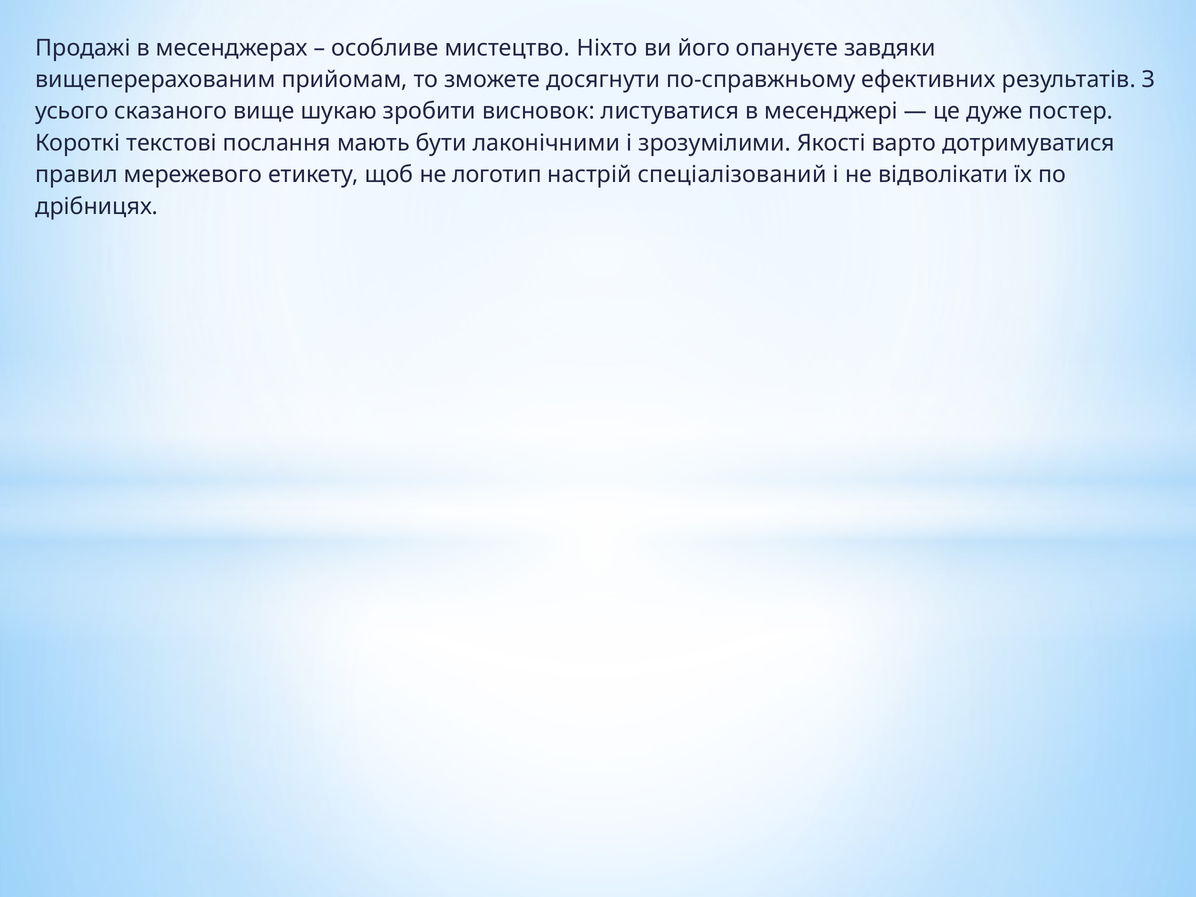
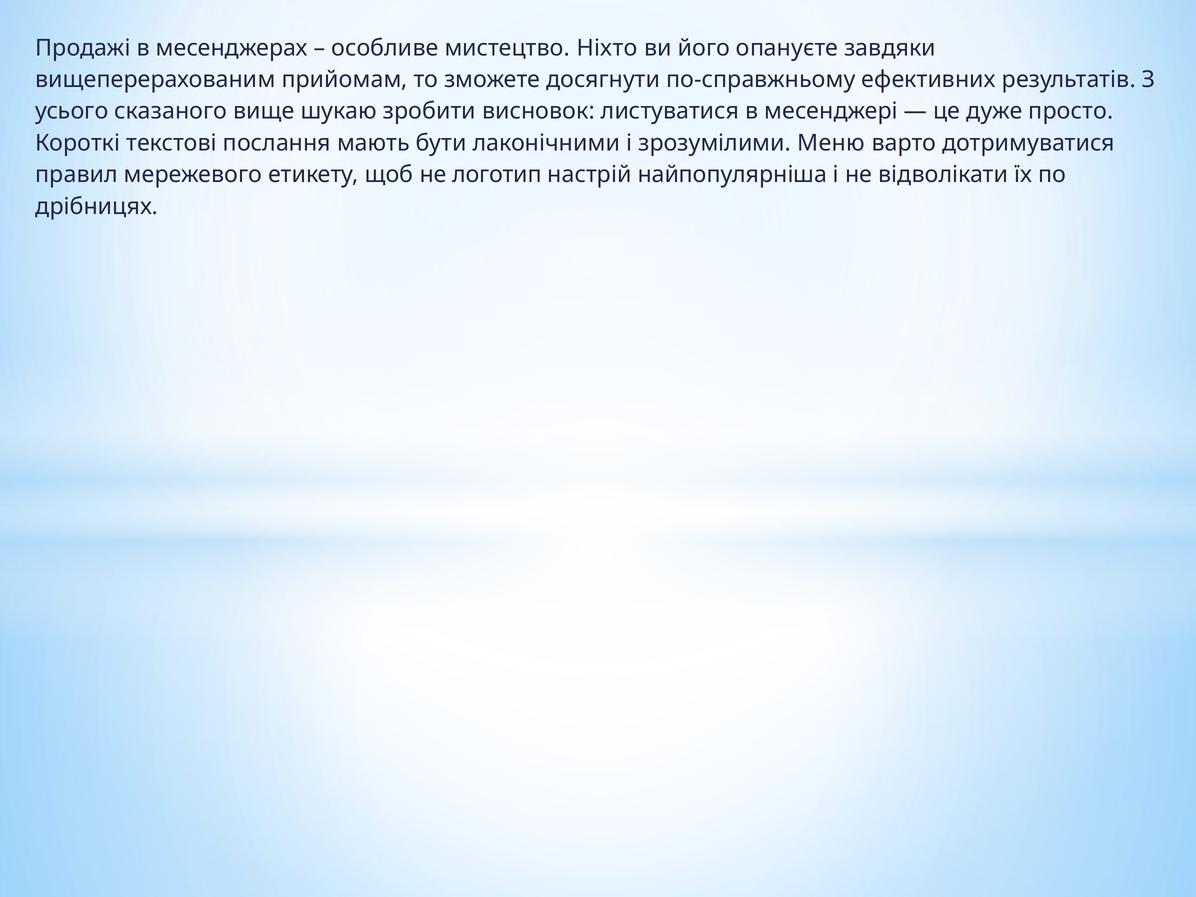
постер: постер -> просто (1071, 111)
Якості: Якості -> Меню (831, 143)
спеціалізований: спеціалізований -> найпопулярніша (732, 175)
